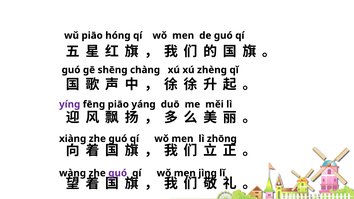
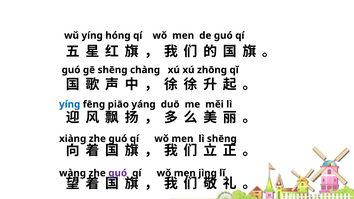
wǔ piāo: piāo -> yínɡ (92, 36)
zhènɡ: zhènɡ -> zhōnɡ (212, 70)
yínɡ colour: purple -> blue (70, 104)
lì zhōnɡ: zhōnɡ -> shēnɡ (222, 139)
